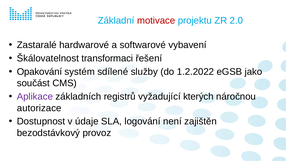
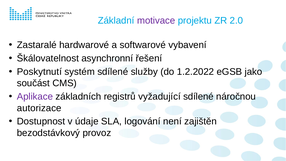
motivace colour: red -> purple (156, 21)
transformaci: transformaci -> asynchronní (107, 58)
Opakování: Opakování -> Poskytnutí (39, 72)
vyžadující kterých: kterých -> sdílené (198, 97)
